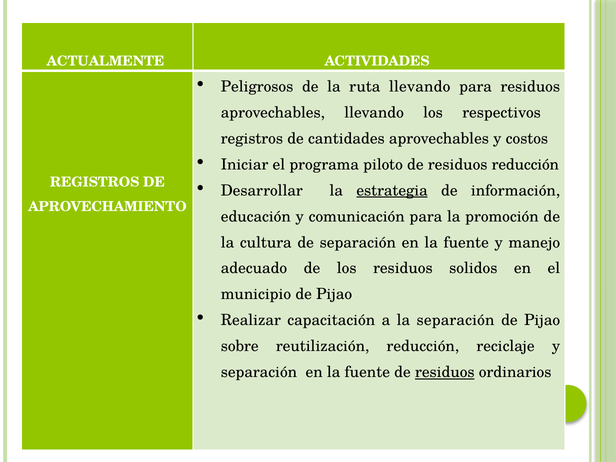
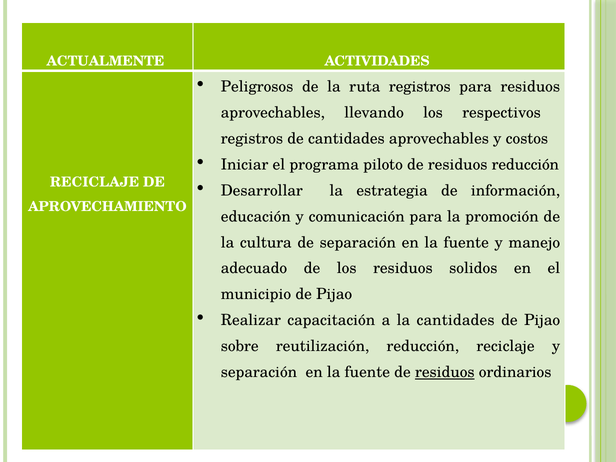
ruta llevando: llevando -> registros (420, 87)
REGISTROS: REGISTROS -> RECICLAJE (95, 182)
estrategia underline: present -> none (392, 190)
la separación: separación -> cantidades (456, 320)
